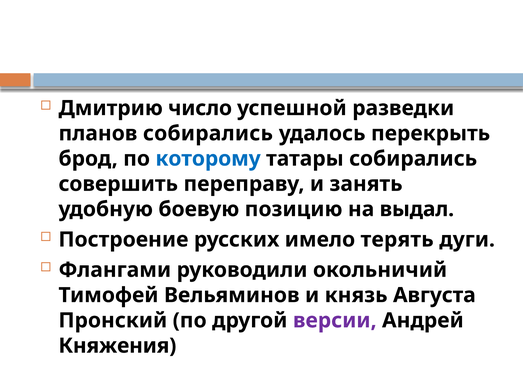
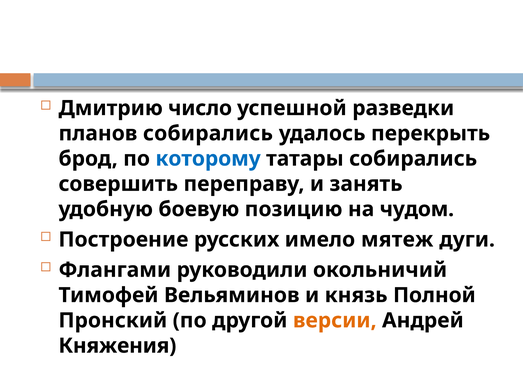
выдал: выдал -> чудом (417, 209)
терять: терять -> мятеж (397, 240)
Августа: Августа -> Полной (434, 295)
версии colour: purple -> orange (335, 321)
